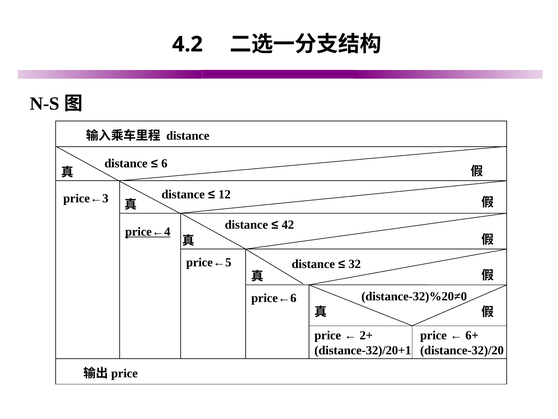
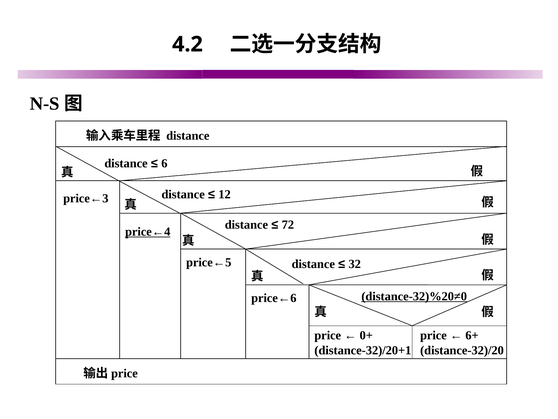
42: 42 -> 72 (288, 224)
distance-32)%20≠0 underline: none -> present (414, 296)
2+: 2+ -> 0+ (366, 335)
